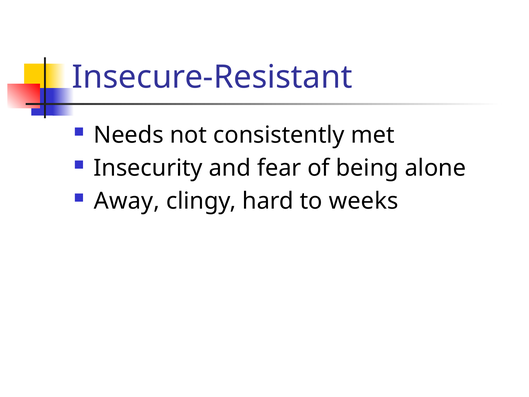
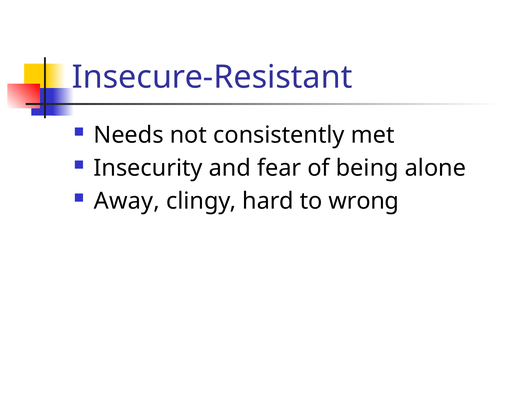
weeks: weeks -> wrong (364, 201)
